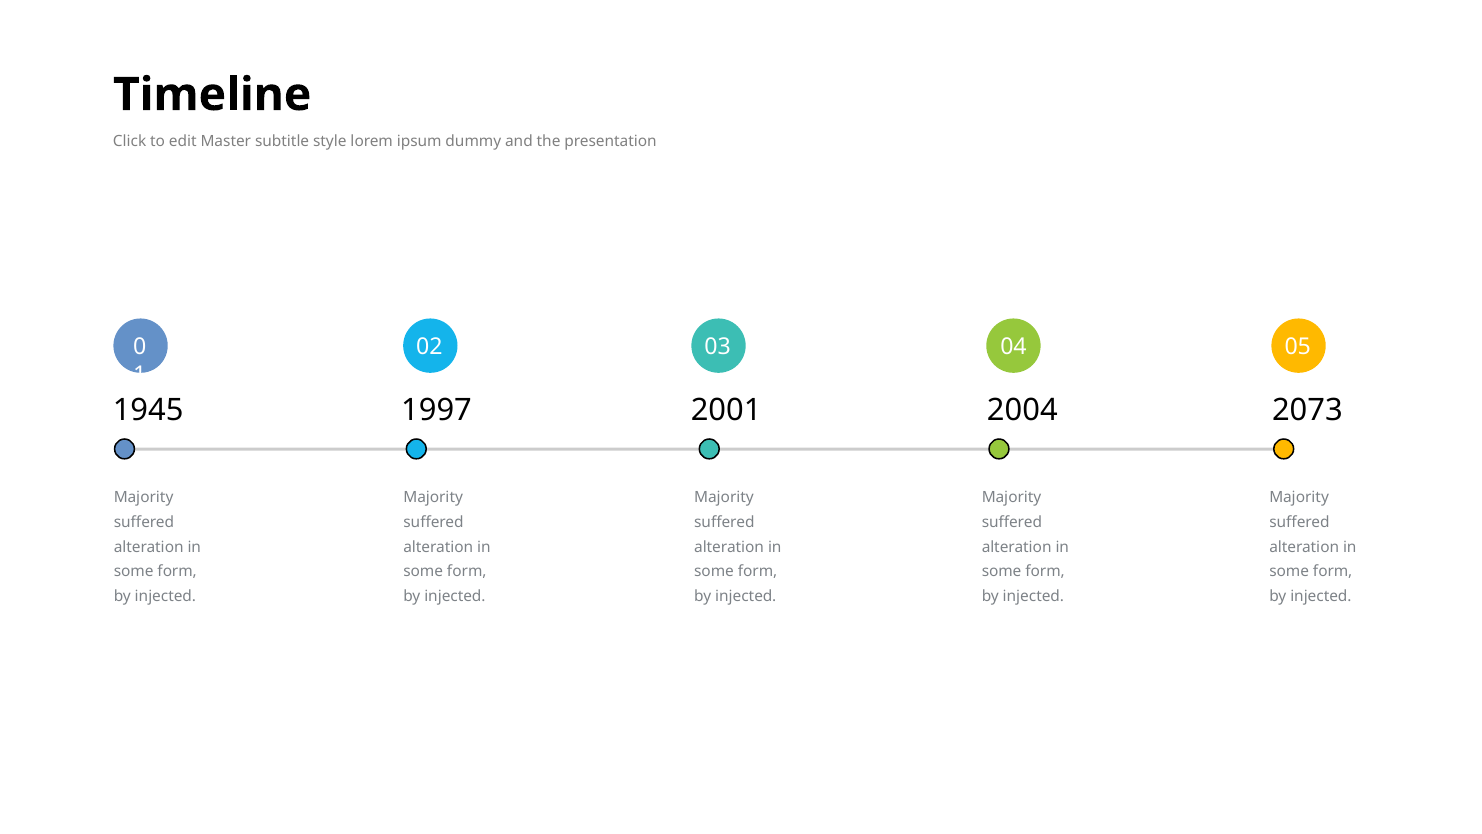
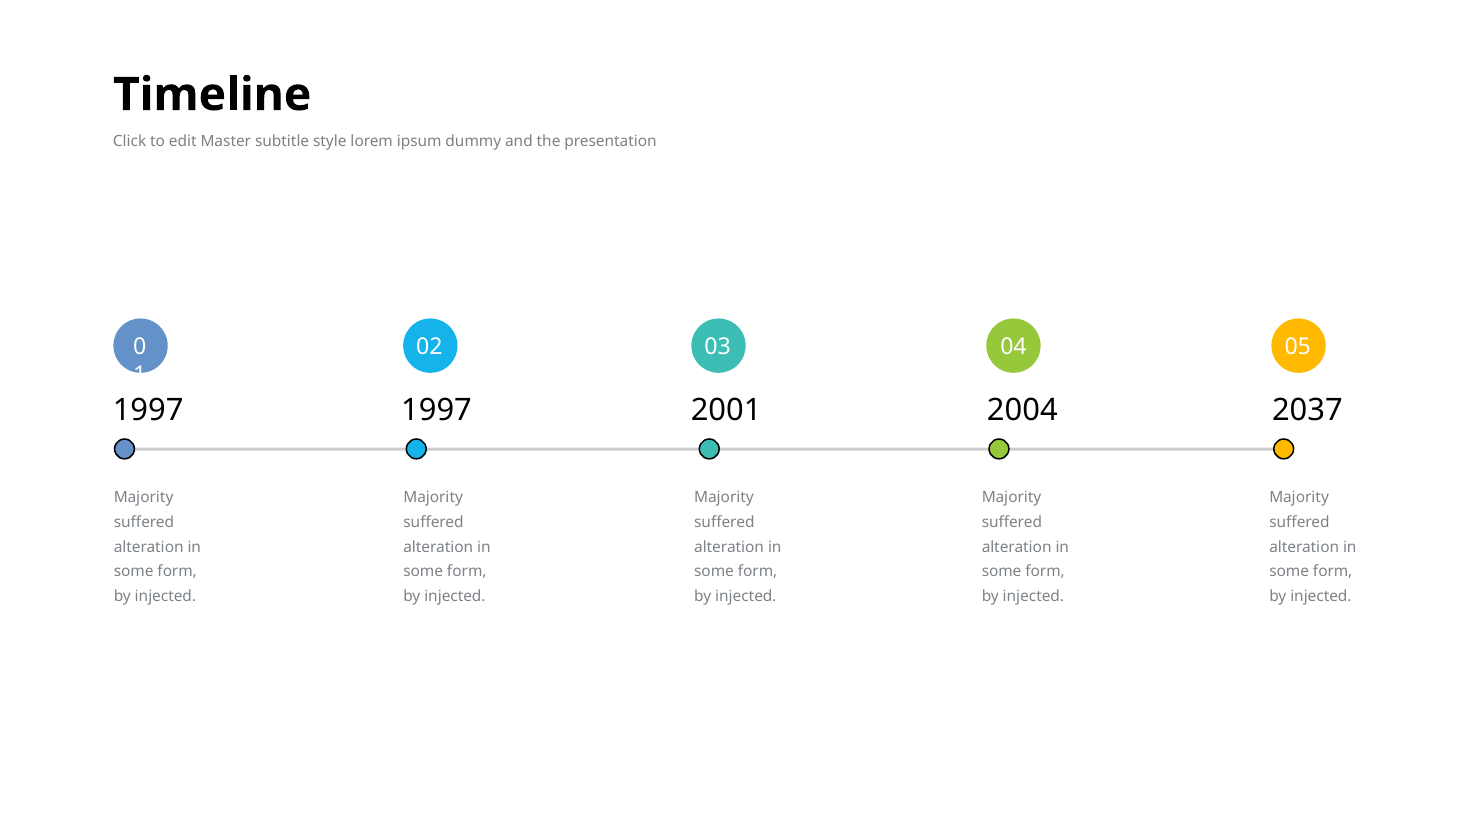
1945: 1945 -> 1997 (148, 410)
2073: 2073 -> 2037 (1307, 410)
